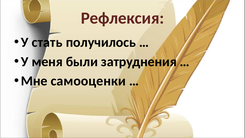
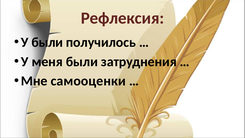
У стать: стать -> были (47, 42)
